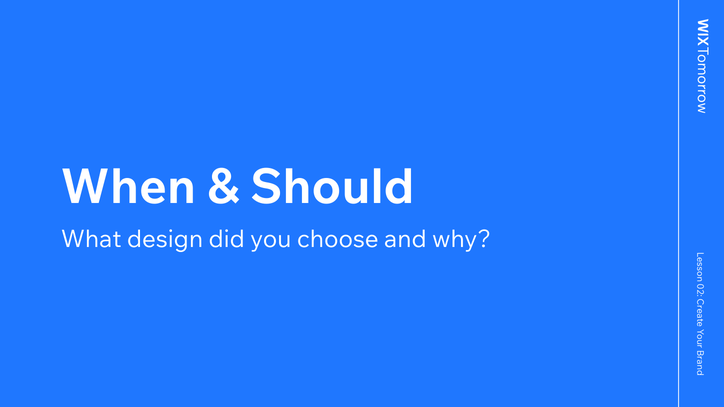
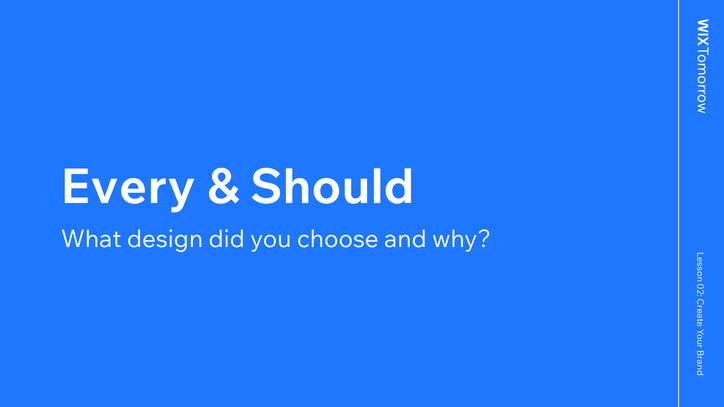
When: When -> Every (128, 187)
